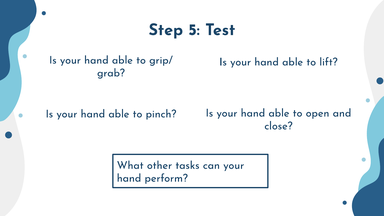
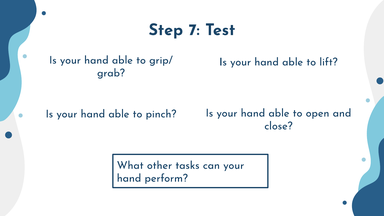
5: 5 -> 7 (194, 30)
